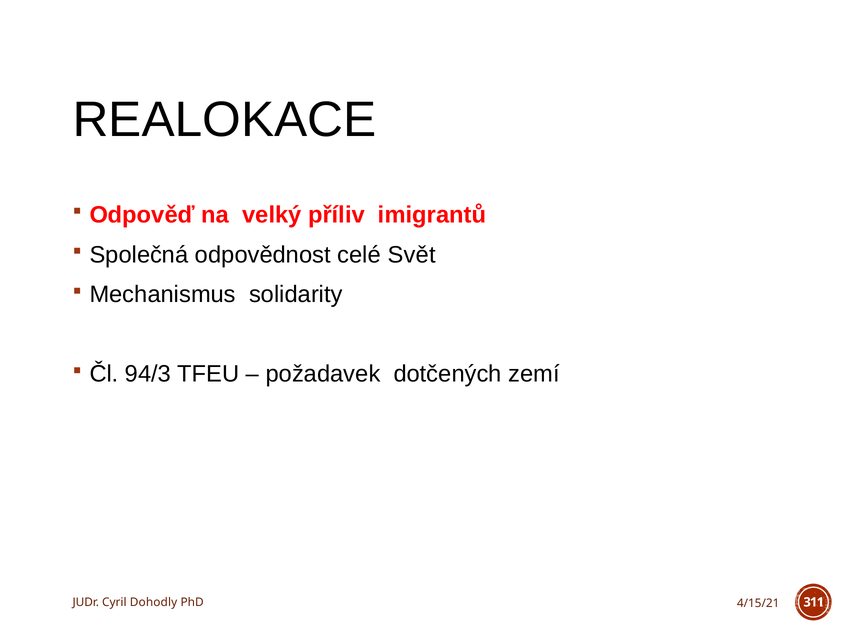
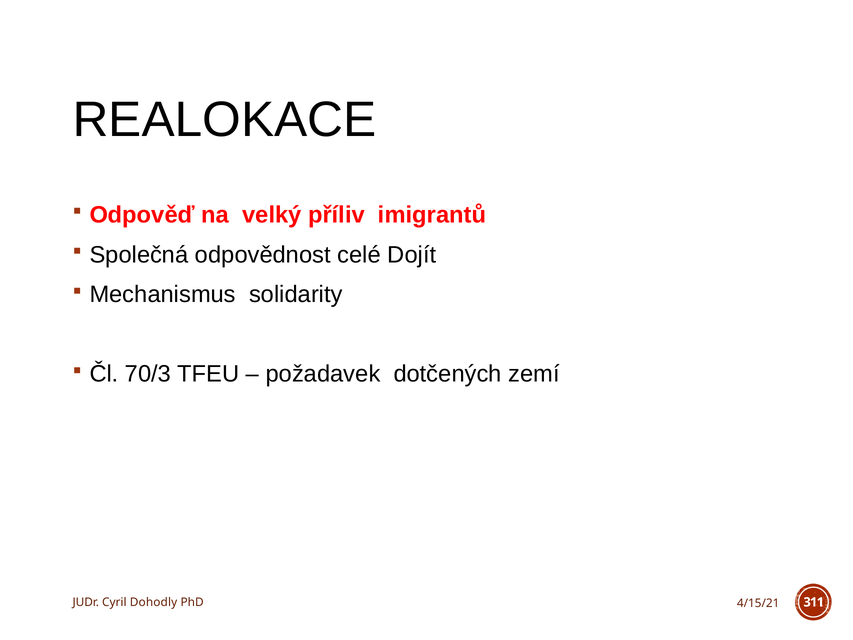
Svět: Svět -> Dojít (412, 255)
94/3: 94/3 -> 70/3 (148, 374)
